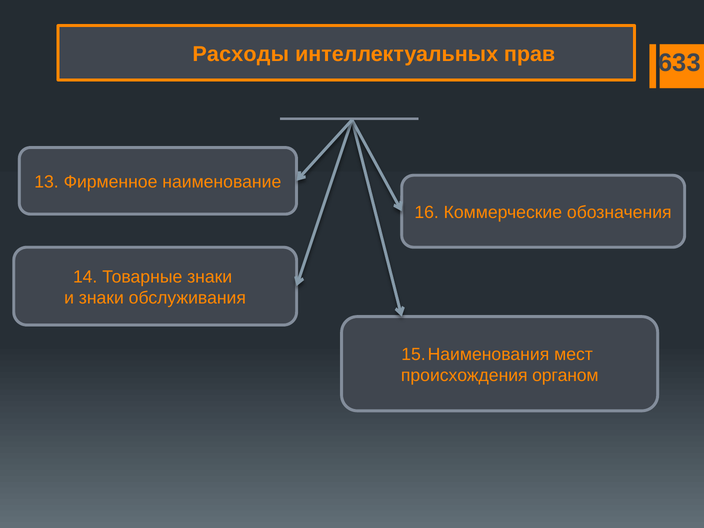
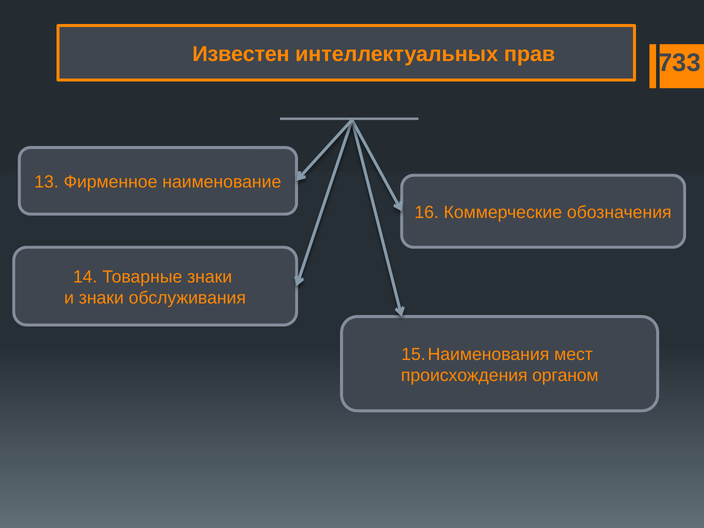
Расходы: Расходы -> Известен (241, 54)
633: 633 -> 733 (679, 63)
